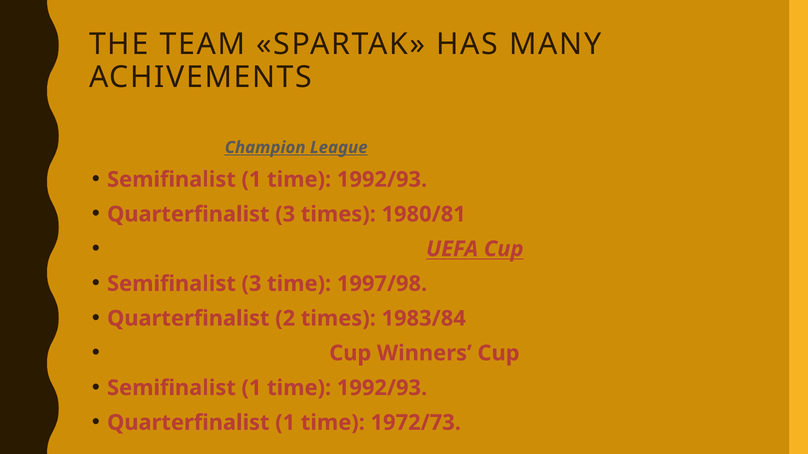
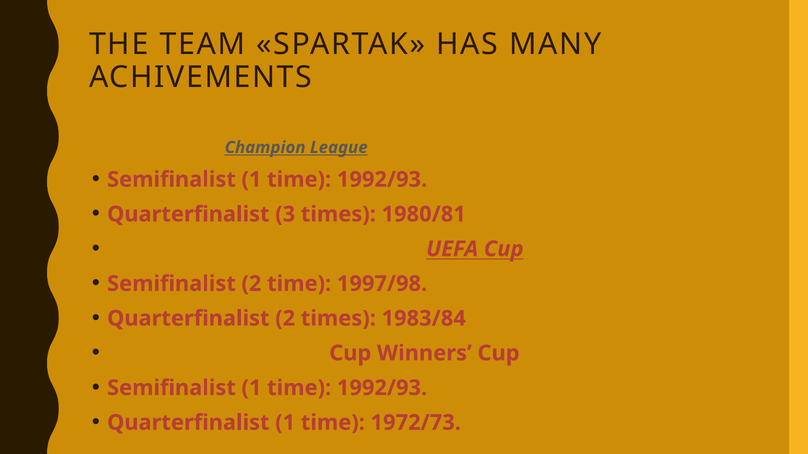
Semifinalist 3: 3 -> 2 (251, 284)
